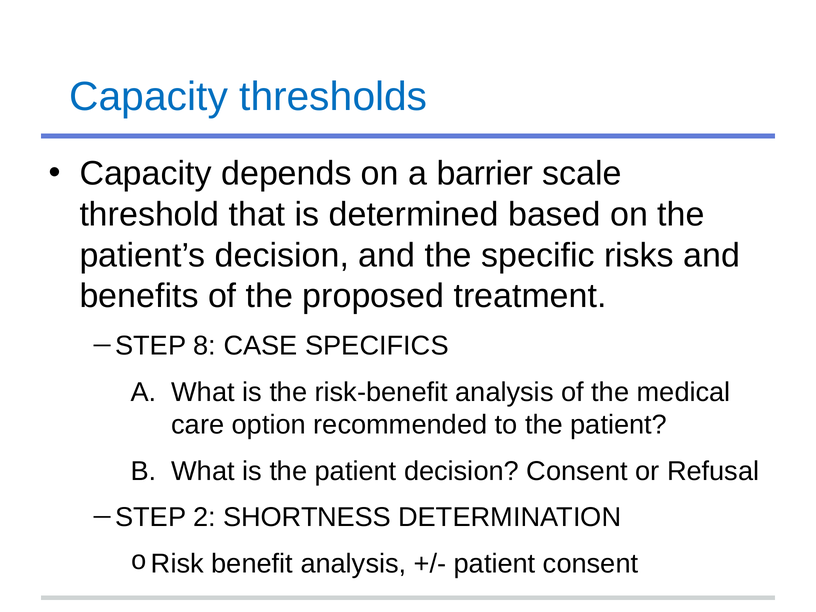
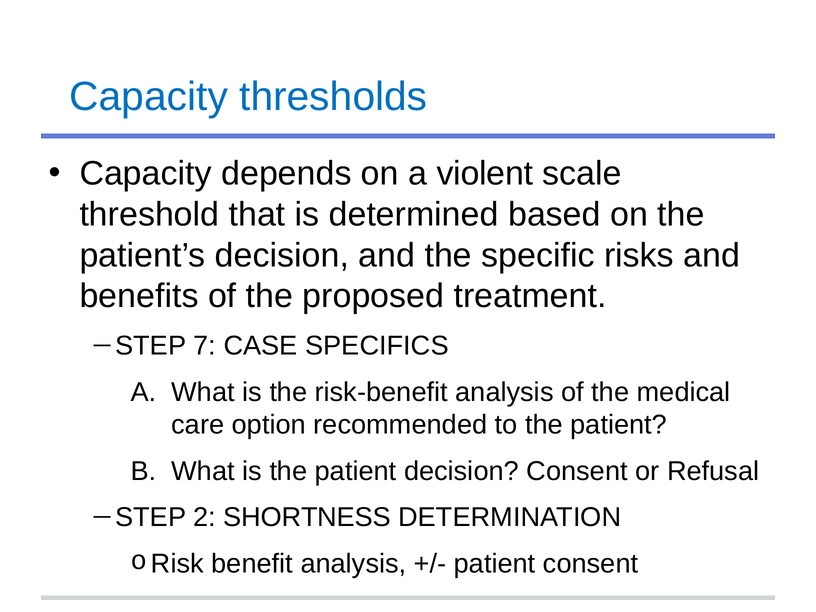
barrier: barrier -> violent (485, 174)
8: 8 -> 7 (205, 346)
